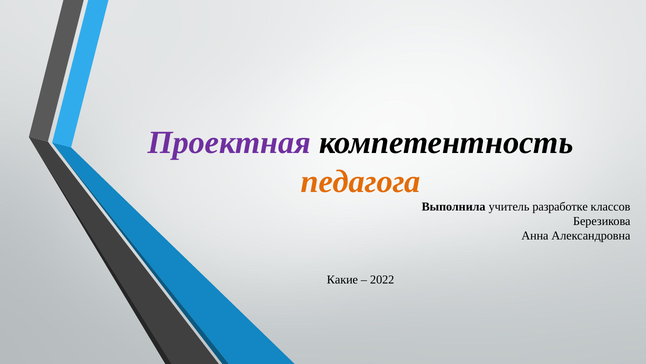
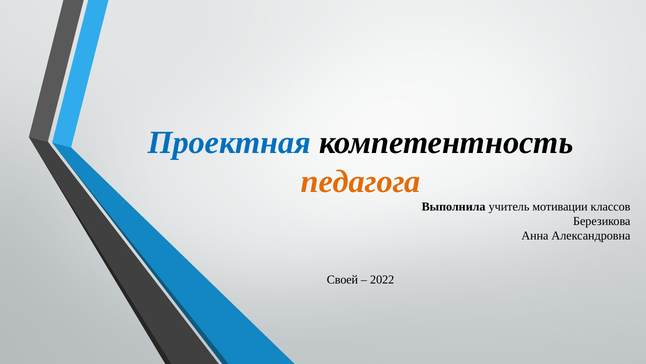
Проектная colour: purple -> blue (229, 142)
разработке: разработке -> мотивации (560, 206)
Какие: Какие -> Своей (342, 279)
